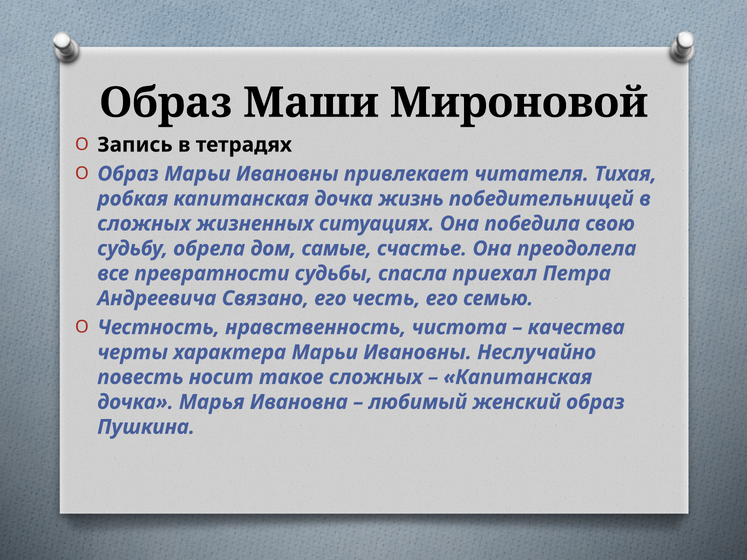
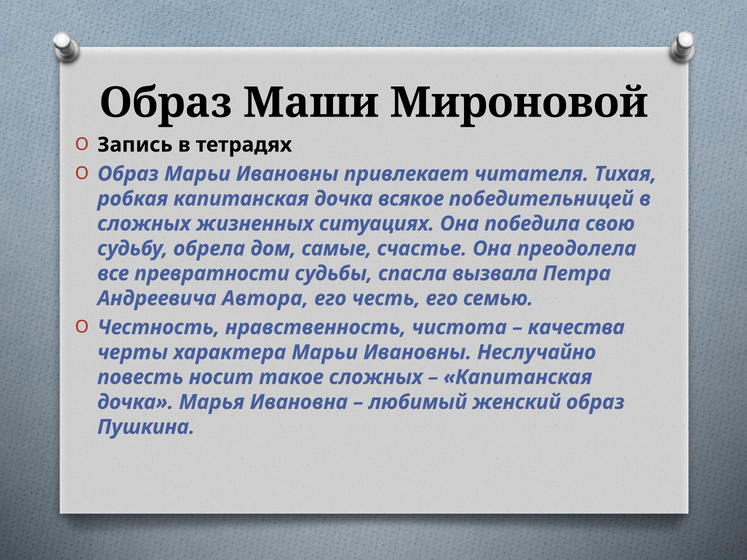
жизнь: жизнь -> всякое (411, 199)
приехал: приехал -> вызвала (495, 274)
Связано: Связано -> Автора (265, 298)
